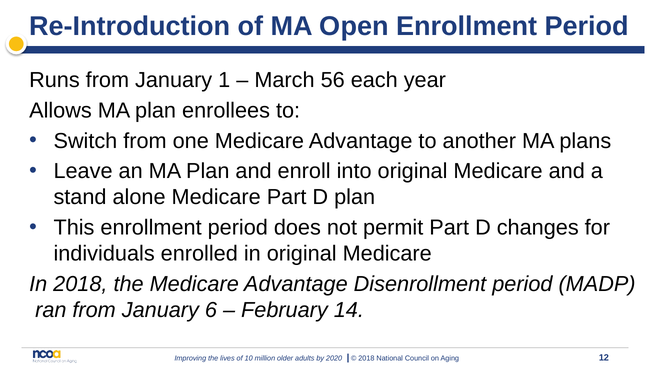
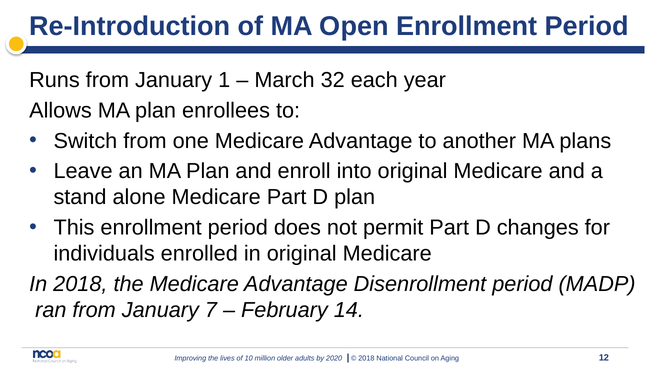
56: 56 -> 32 (333, 80)
6: 6 -> 7 (211, 310)
